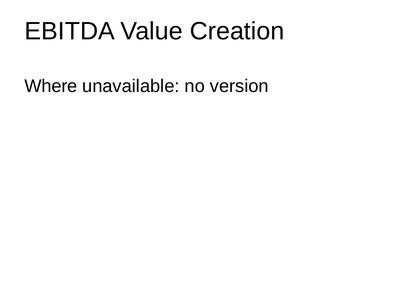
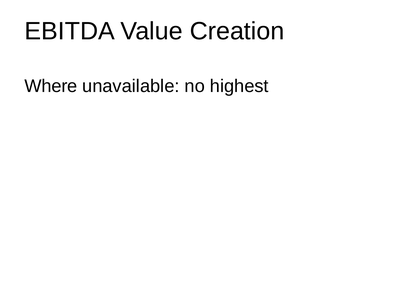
version: version -> highest (239, 86)
